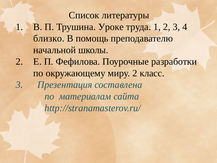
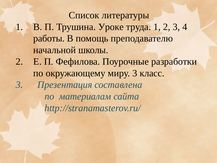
близко: близко -> работы (49, 38)
миру 2: 2 -> 3 (135, 73)
